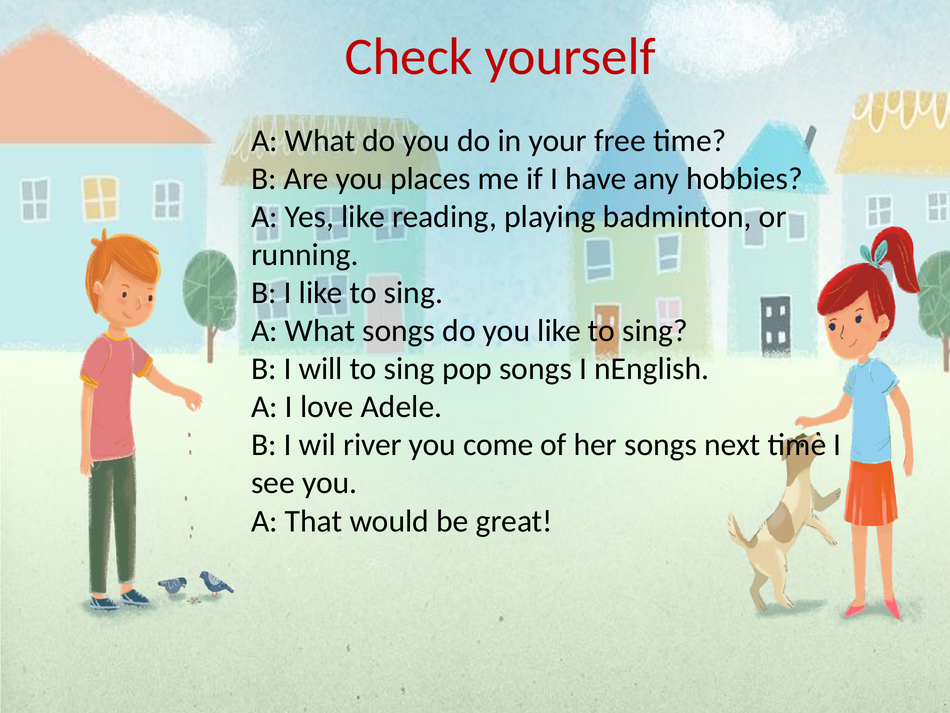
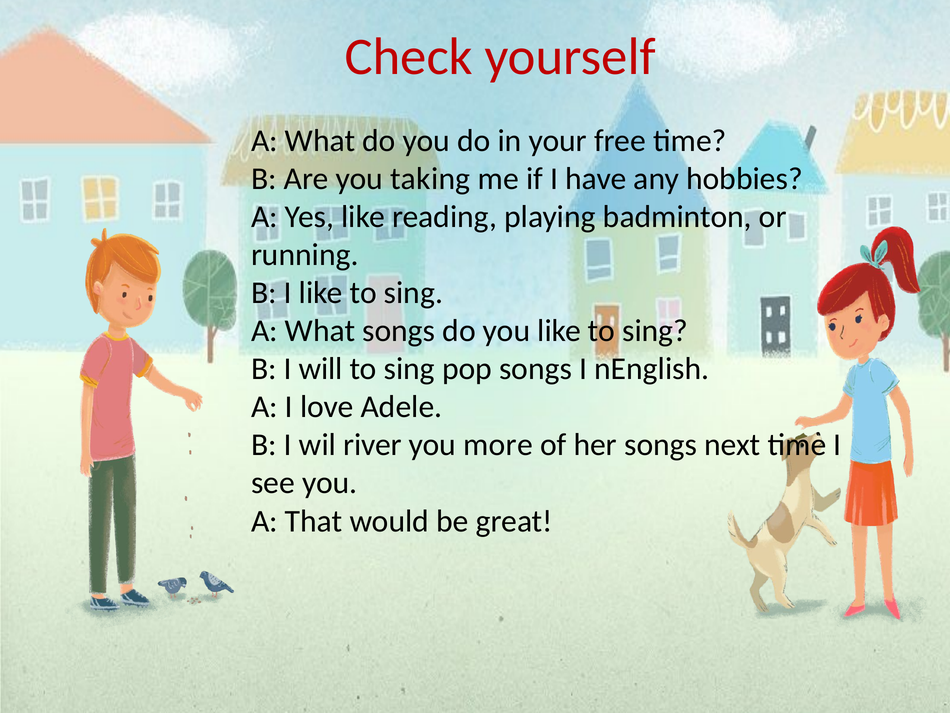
places: places -> taking (430, 179)
come: come -> more (498, 445)
